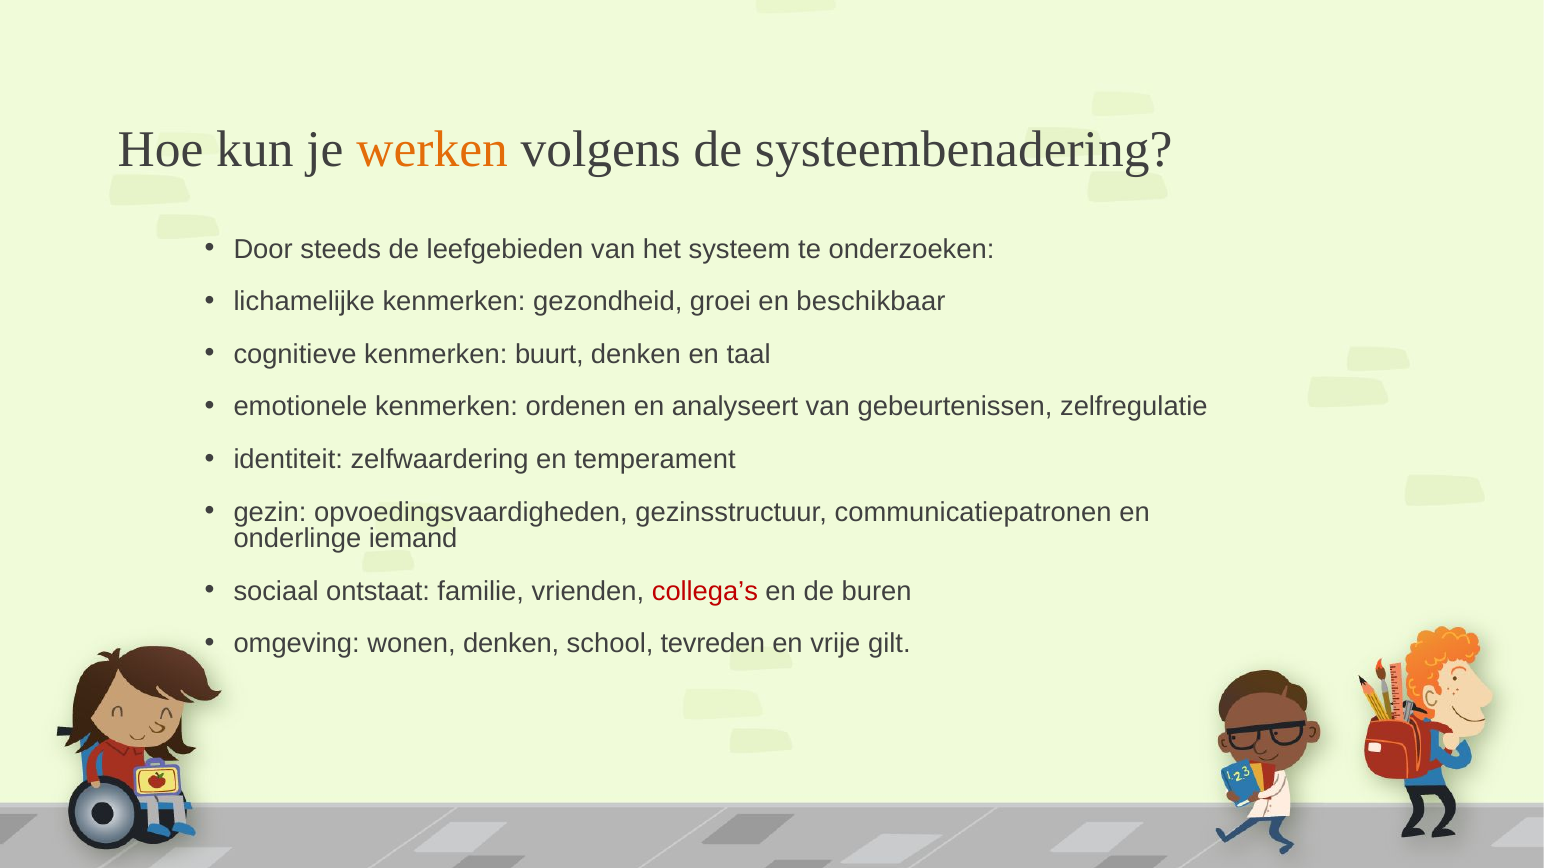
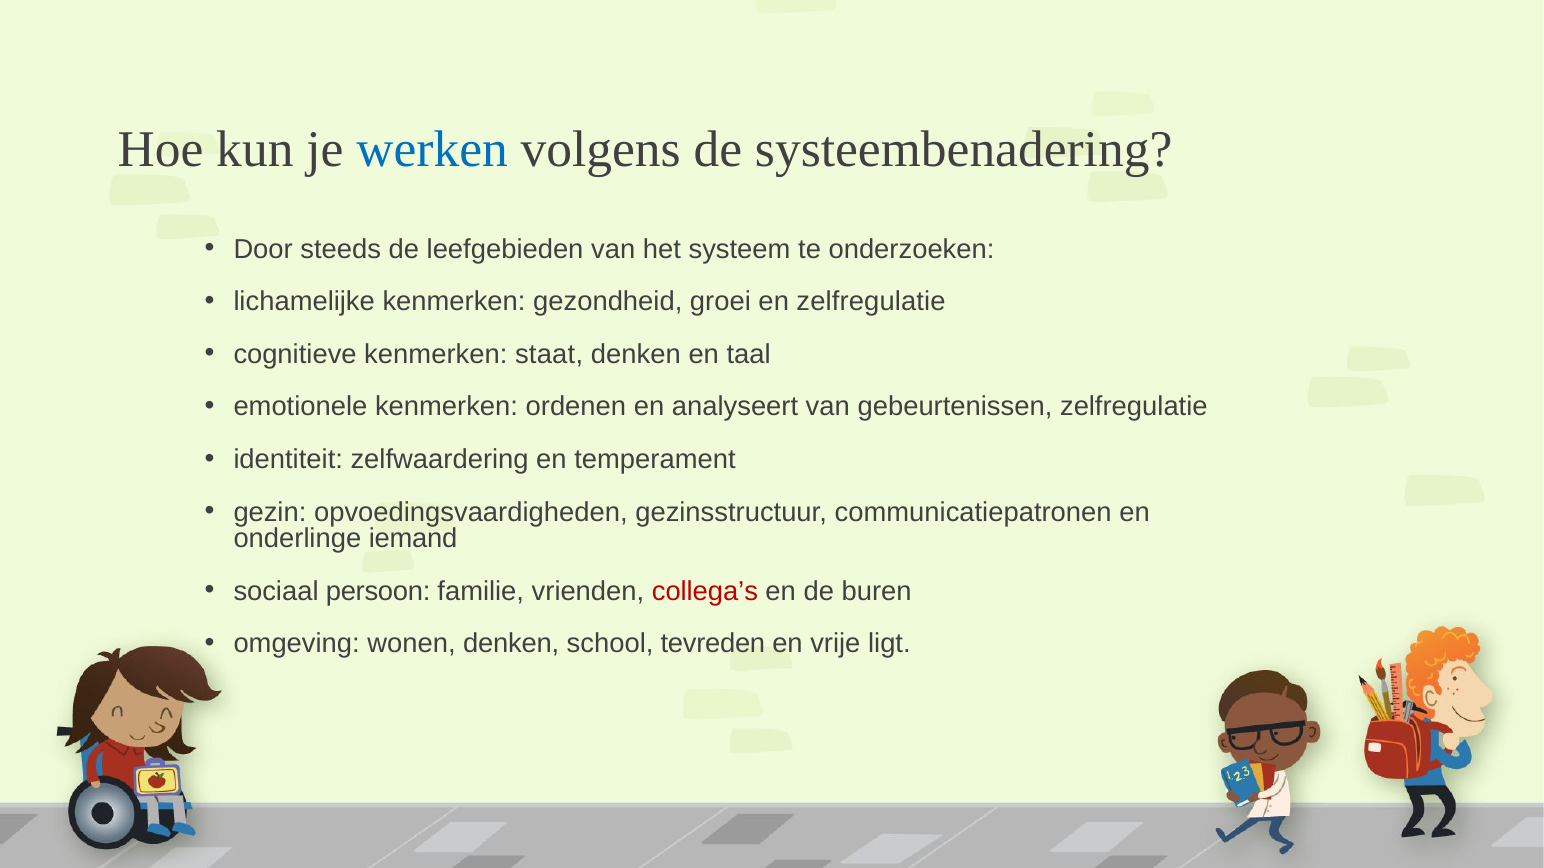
werken colour: orange -> blue (432, 149)
en beschikbaar: beschikbaar -> zelfregulatie (871, 302)
buurt: buurt -> staat (549, 354)
ontstaat: ontstaat -> persoon (378, 591)
gilt: gilt -> ligt (889, 644)
